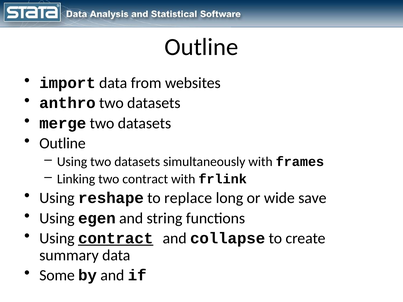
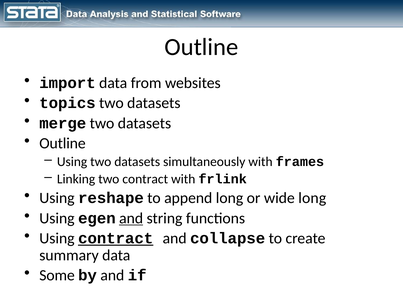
anthro: anthro -> topics (67, 103)
replace: replace -> append (188, 198)
wide save: save -> long (312, 198)
and underline: none -> present (131, 218)
